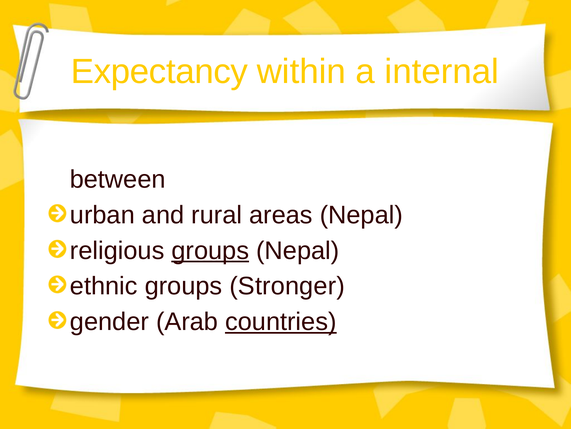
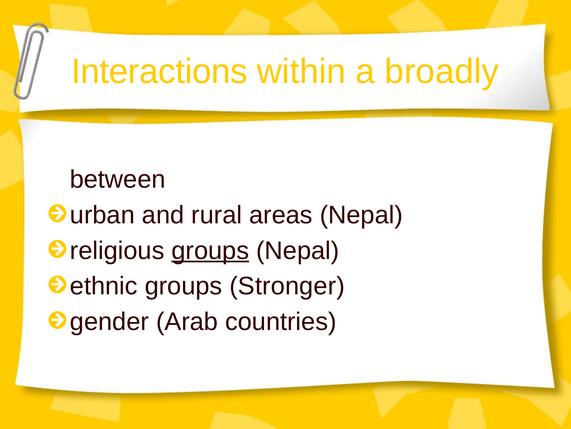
Expectancy: Expectancy -> Interactions (159, 71)
internal: internal -> broadly (442, 71)
countries underline: present -> none (281, 321)
